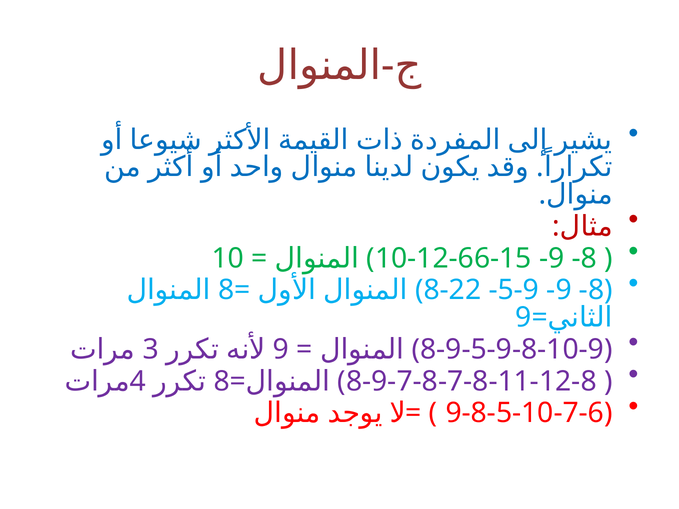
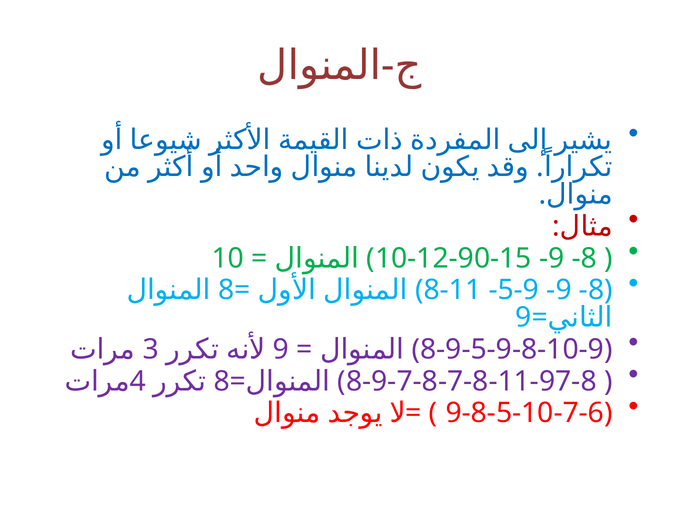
10-12-66-15: 10-12-66-15 -> 10-12-90-15 (453, 258)
8-22: 8-22 -> 8-11 (452, 290)
8-9-7-8-7-8-11-12-8: 8-9-7-8-7-8-11-12-8 -> 8-9-7-8-7-8-11-97-8 (471, 381)
